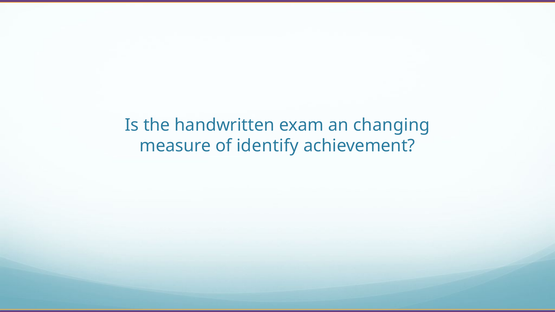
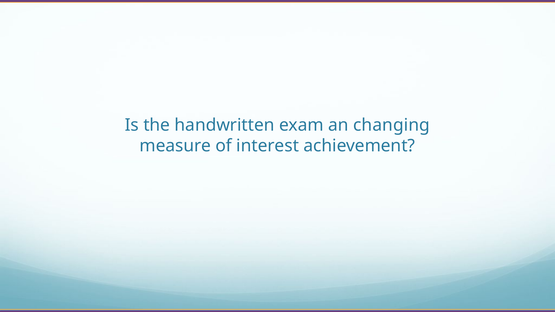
identify: identify -> interest (268, 146)
